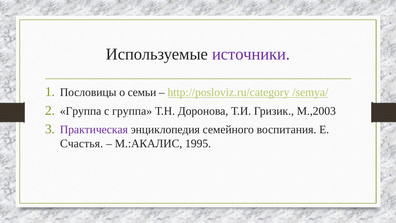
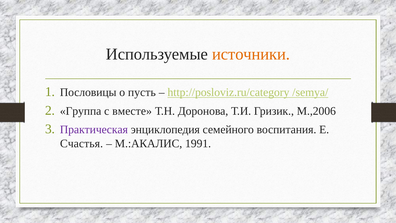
источники colour: purple -> orange (251, 54)
семьи: семьи -> пусть (142, 92)
с группа: группа -> вместе (132, 111)
М.,2003: М.,2003 -> М.,2006 (316, 111)
1995: 1995 -> 1991 (198, 143)
